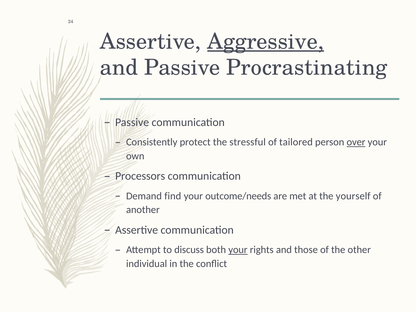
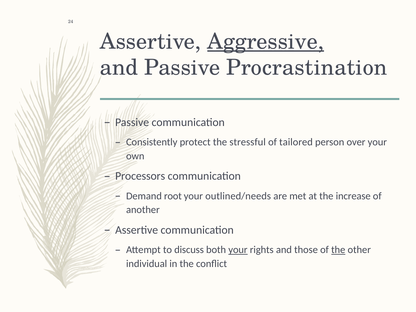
Procrastinating: Procrastinating -> Procrastination (307, 68)
over underline: present -> none (356, 142)
find: find -> root (173, 196)
outcome/needs: outcome/needs -> outlined/needs (238, 196)
yourself: yourself -> increase (353, 196)
the underline: none -> present (338, 250)
